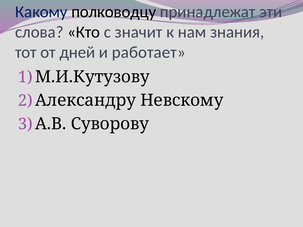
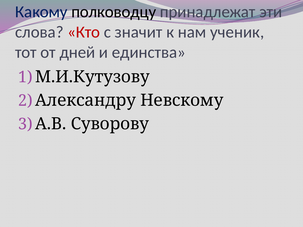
Кто colour: black -> red (84, 32)
знания: знания -> ученик (237, 32)
работает: работает -> единства (149, 52)
